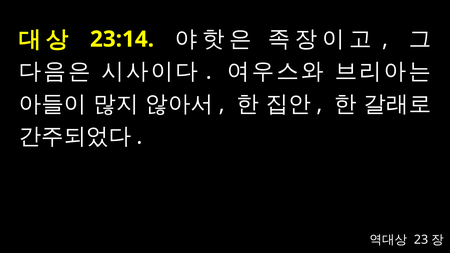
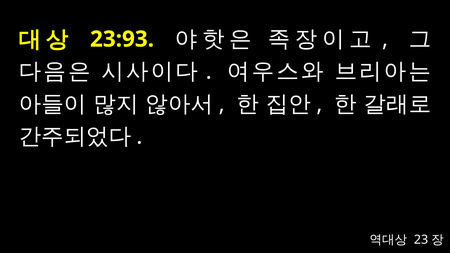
23:14: 23:14 -> 23:93 (122, 39)
